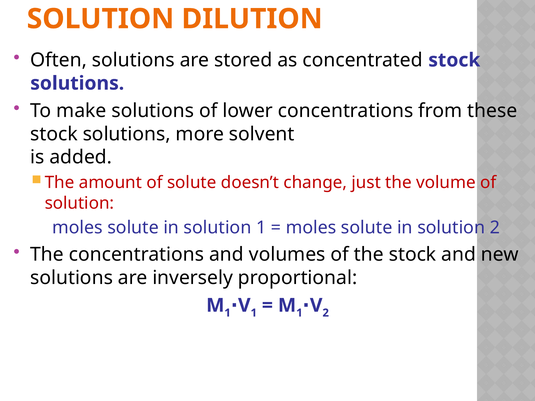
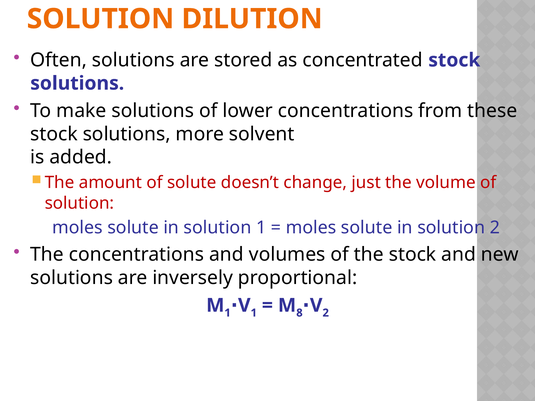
1: 1 -> 8 (299, 313)
